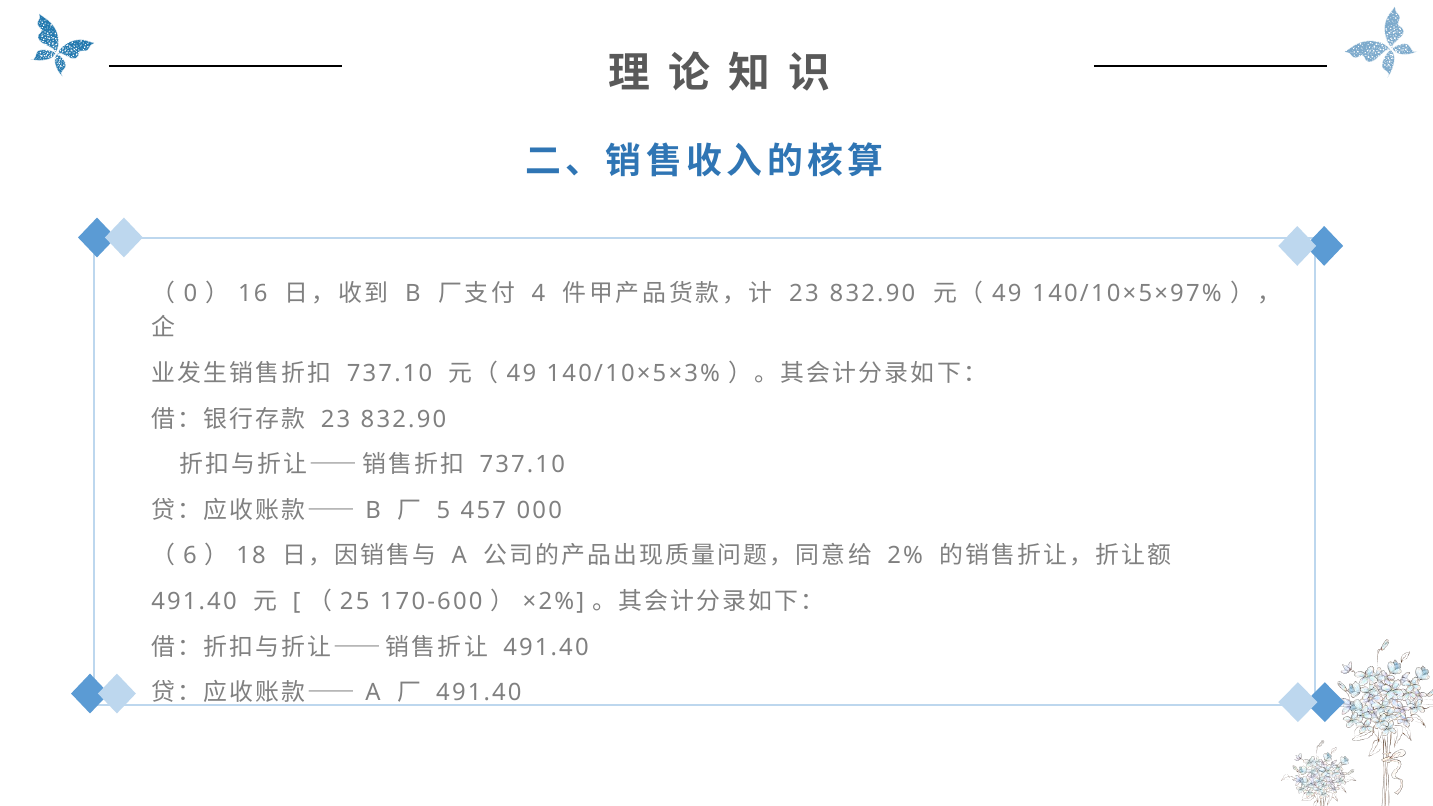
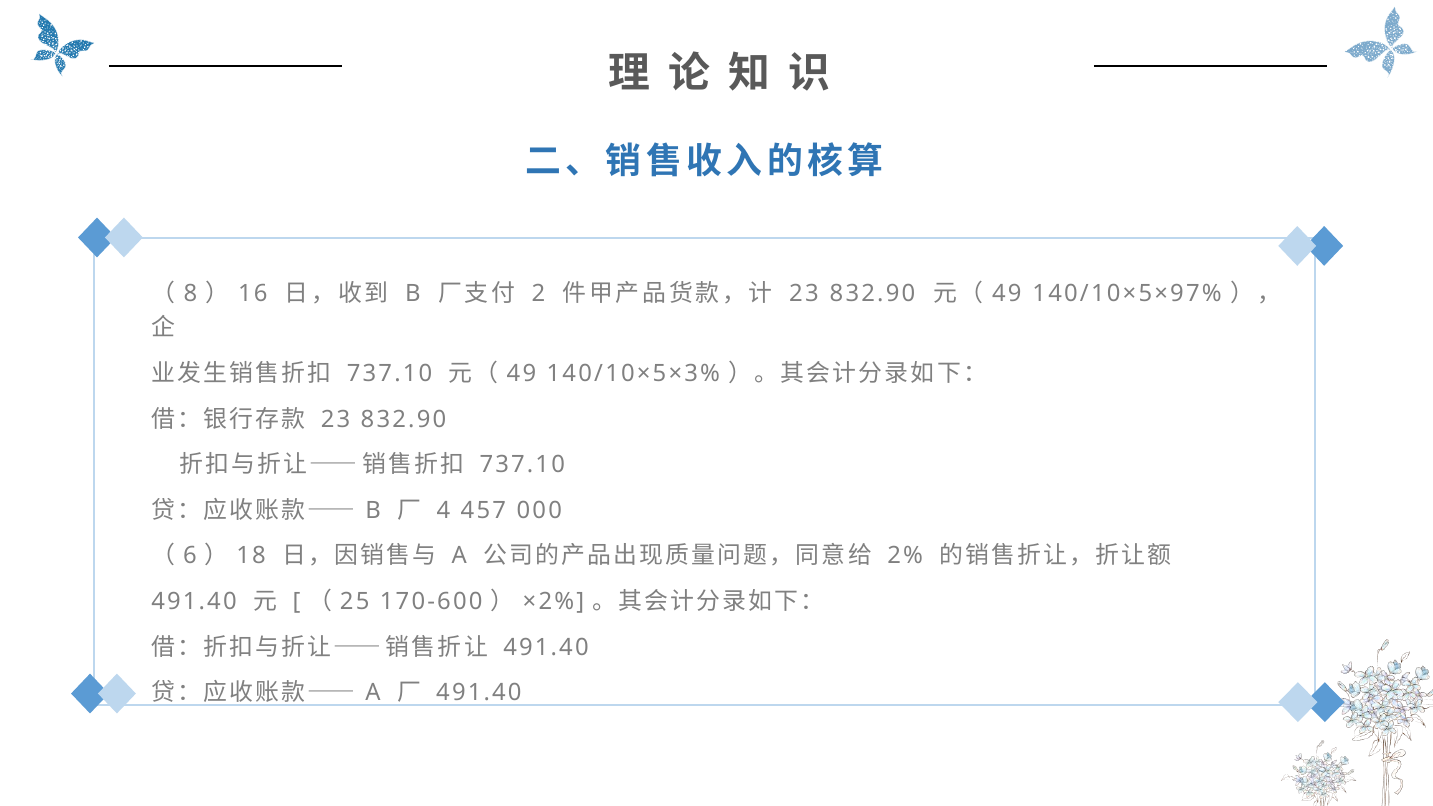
0: 0 -> 8 (190, 294)
4: 4 -> 2 (538, 294)
5: 5 -> 4 (443, 510)
